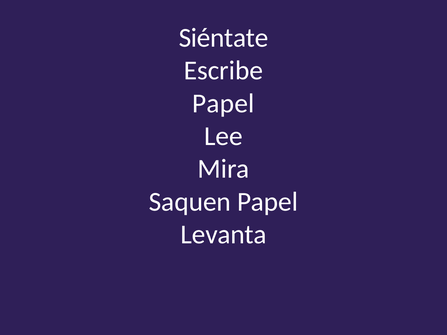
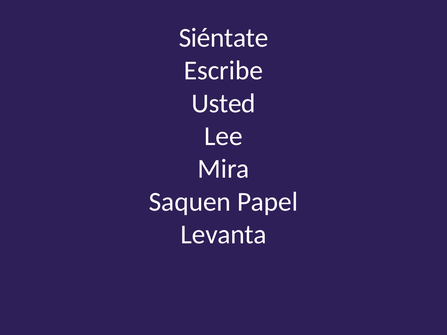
Papel: Papel -> Usted (224, 103)
